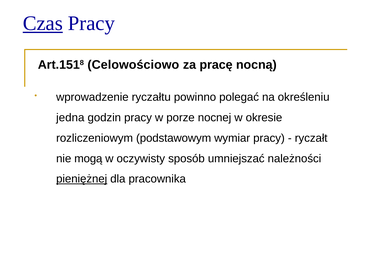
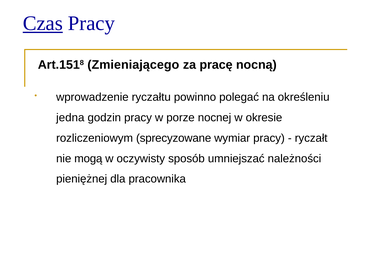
Celowościowo: Celowościowo -> Zmieniającego (133, 65)
podstawowym: podstawowym -> sprecyzowane (174, 138)
pieniężnej underline: present -> none (82, 179)
